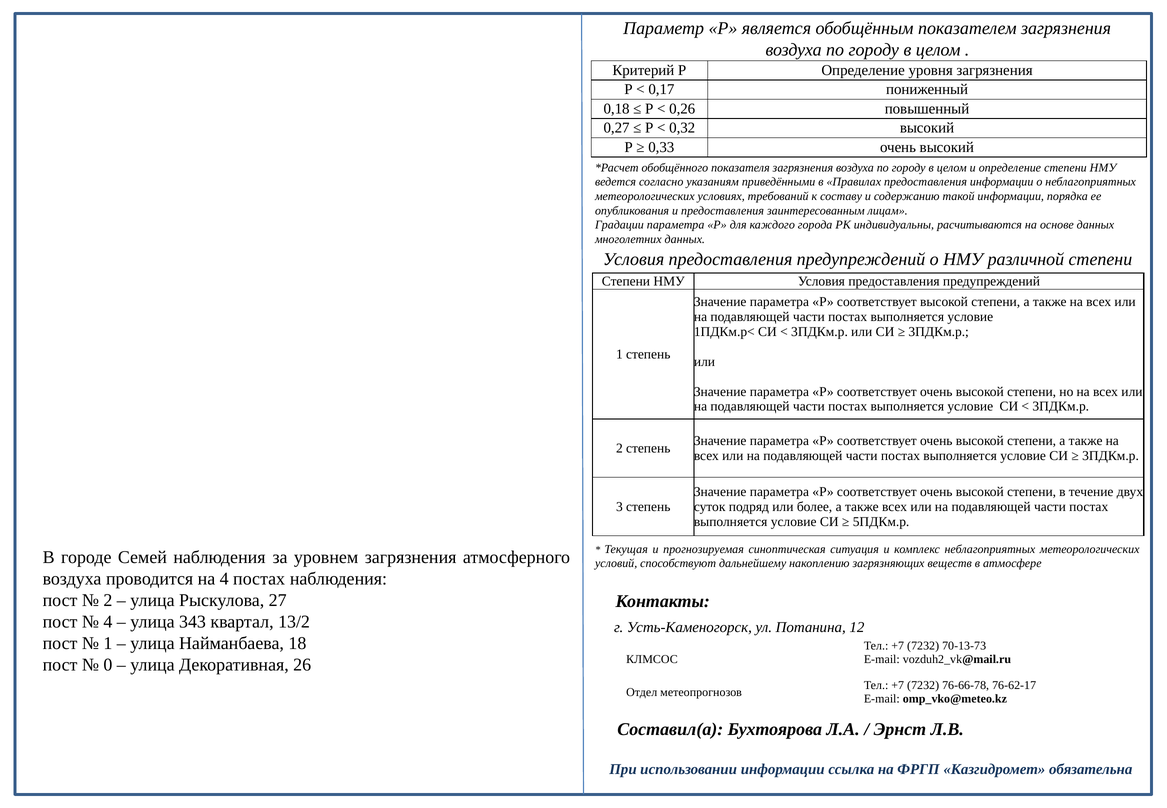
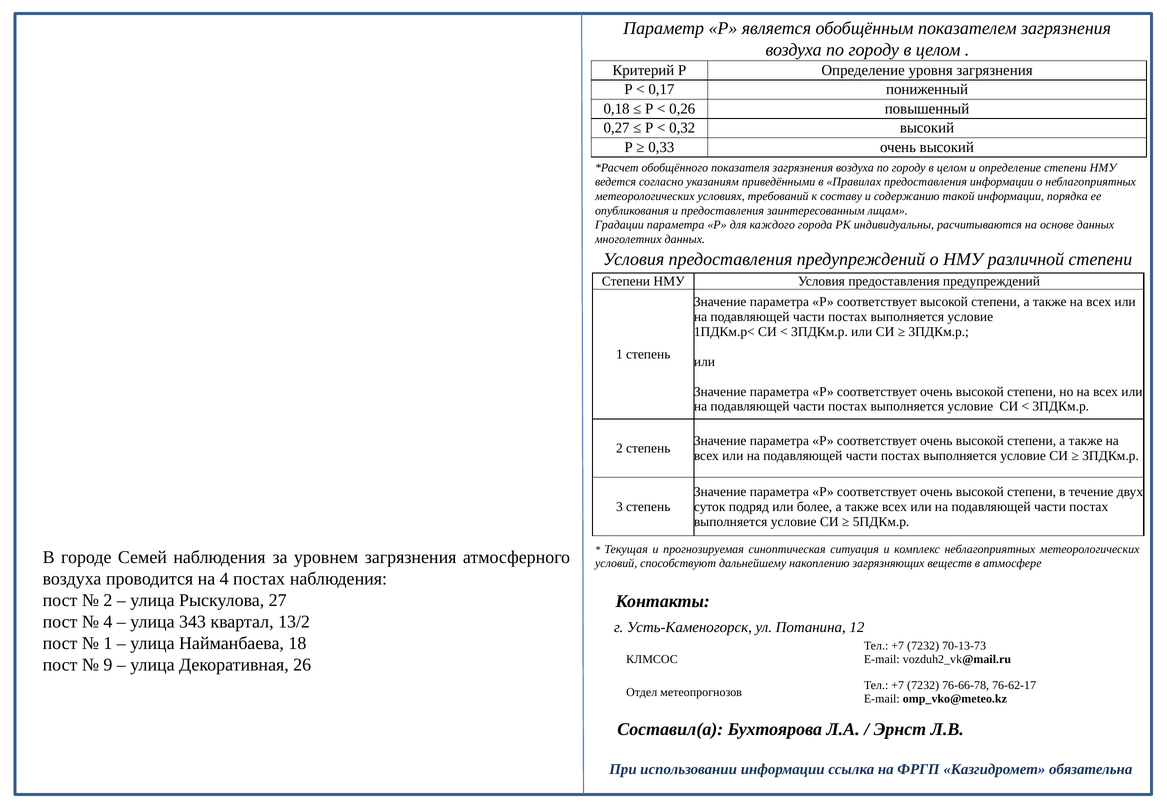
0: 0 -> 9 (108, 665)
